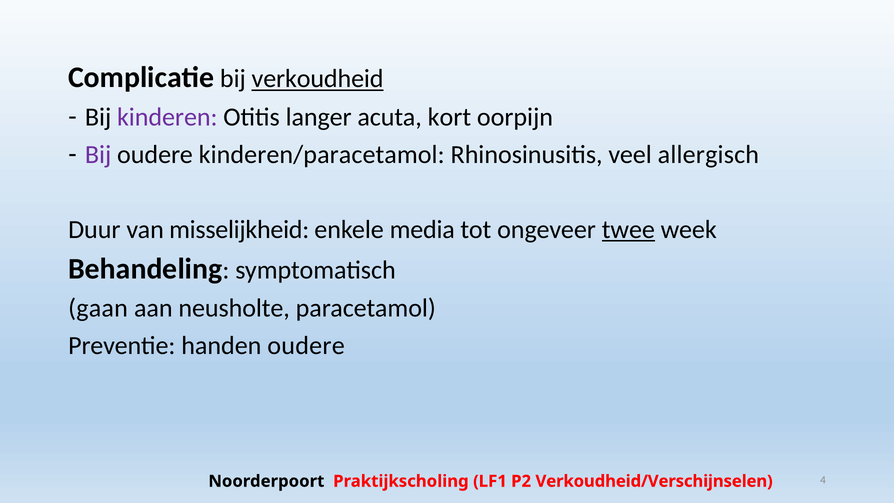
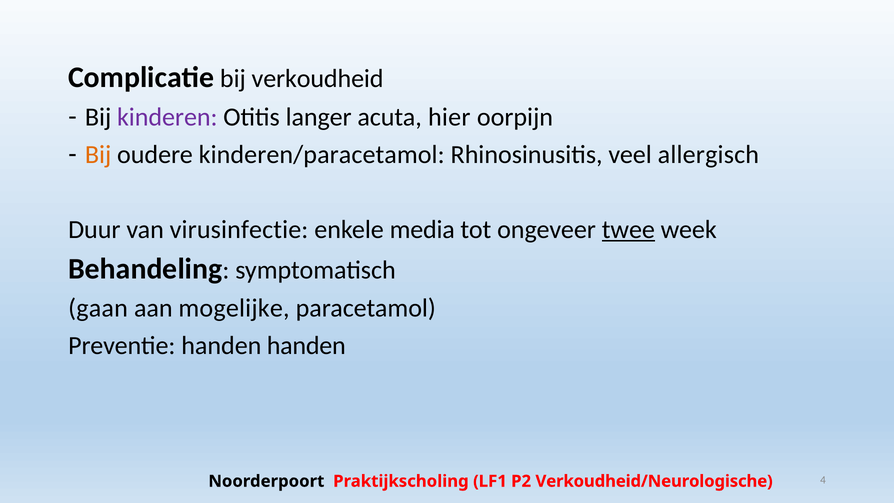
verkoudheid underline: present -> none (318, 79)
kort: kort -> hier (449, 117)
Bij colour: purple -> orange (98, 155)
misselijkheid: misselijkheid -> virusinfectie (239, 229)
neusholte: neusholte -> mogelijke (234, 308)
handen oudere: oudere -> handen (306, 346)
Verkoudheid/Verschijnselen: Verkoudheid/Verschijnselen -> Verkoudheid/Neurologische (654, 481)
